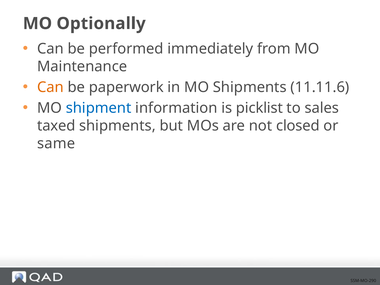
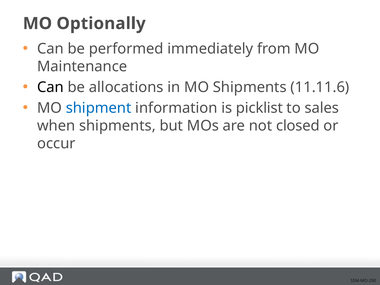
Can colour: orange -> black (50, 87)
paperwork: paperwork -> allocations (126, 87)
taxed: taxed -> when (56, 126)
same: same -> occur (56, 144)
